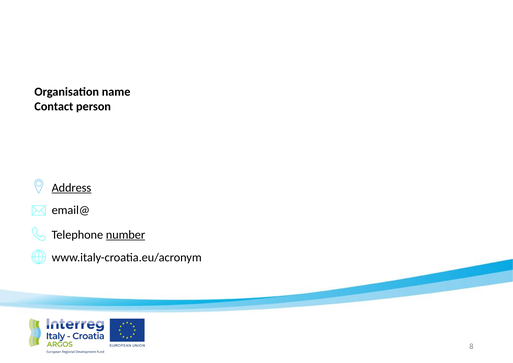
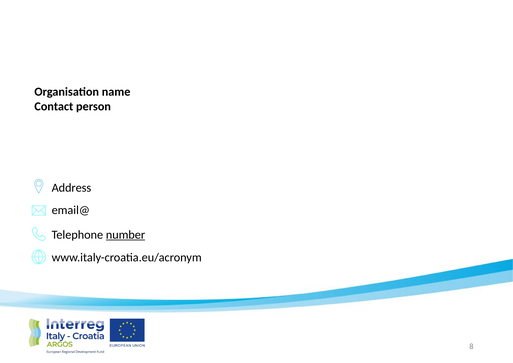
Address underline: present -> none (71, 188)
